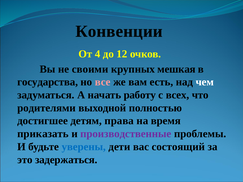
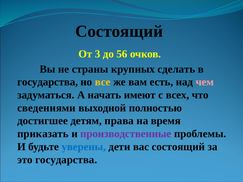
Конвенции: Конвенции -> Состоящий (119, 31)
4: 4 -> 3 (98, 54)
12: 12 -> 56 (122, 54)
своими: своими -> страны (90, 69)
мешкая: мешкая -> сделать (176, 69)
все colour: pink -> yellow (103, 82)
чем colour: white -> pink (205, 82)
работу: работу -> имеют (140, 95)
родителями: родителями -> сведениями (46, 108)
это задержаться: задержаться -> государства (66, 160)
